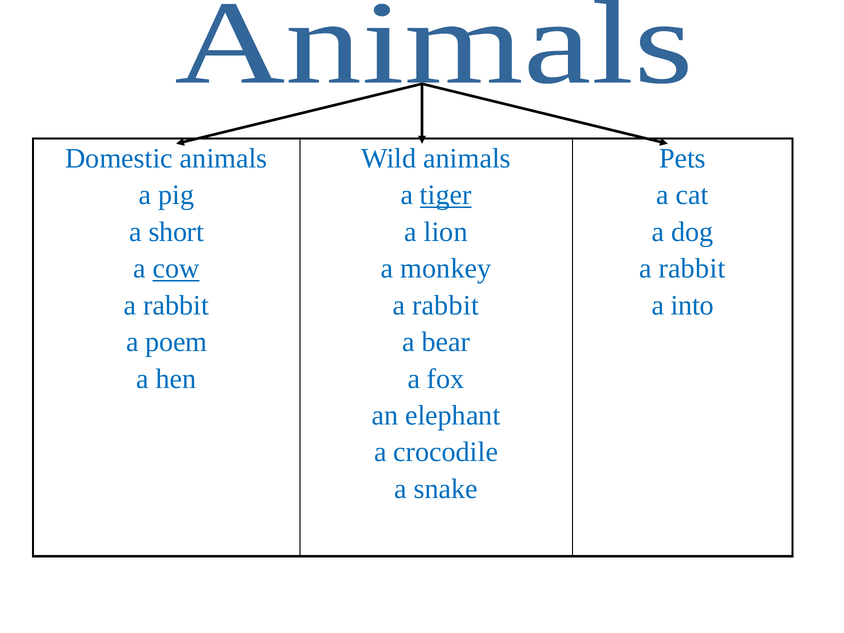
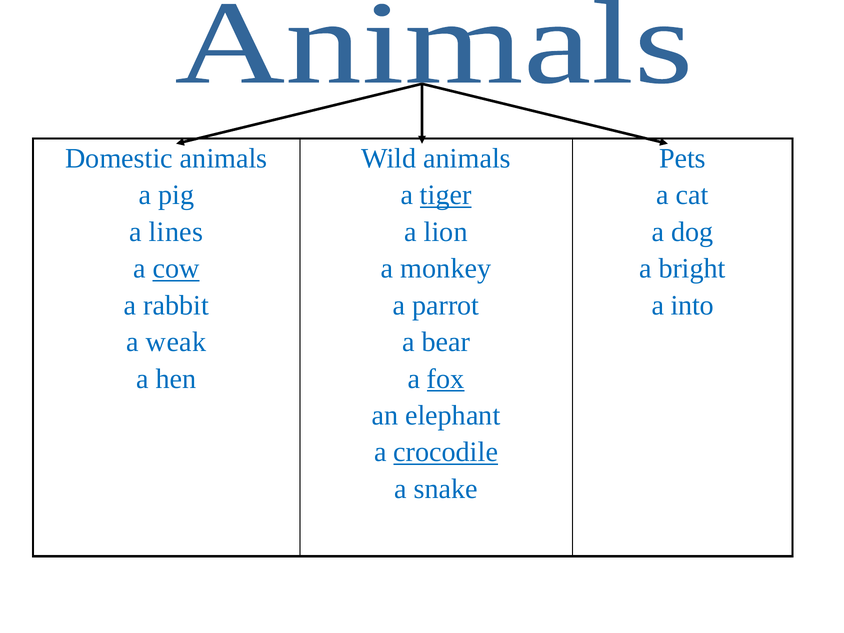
short: short -> lines (176, 232)
rabbit: rabbit -> bright (692, 269)
rabbit: rabbit -> parrot (446, 305)
poem: poem -> weak (176, 342)
fox underline: none -> present (446, 379)
crocodile underline: none -> present (446, 452)
